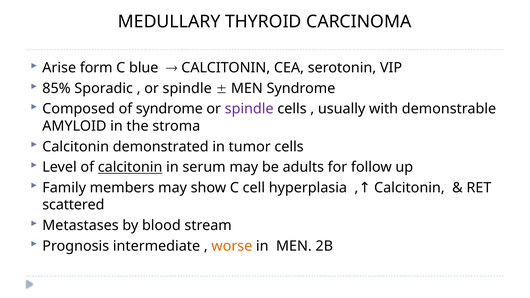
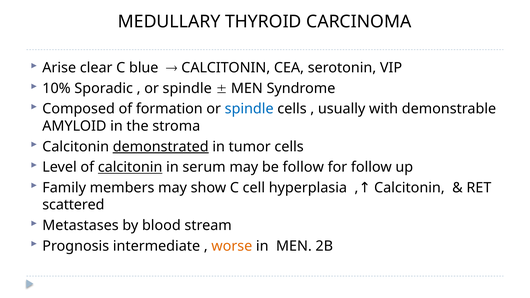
form: form -> clear (96, 68)
85%: 85% -> 10% (57, 88)
of syndrome: syndrome -> formation (169, 109)
spindle colour: purple -> blue (249, 109)
demonstrated underline: none -> present (161, 147)
be adults: adults -> follow (303, 167)
